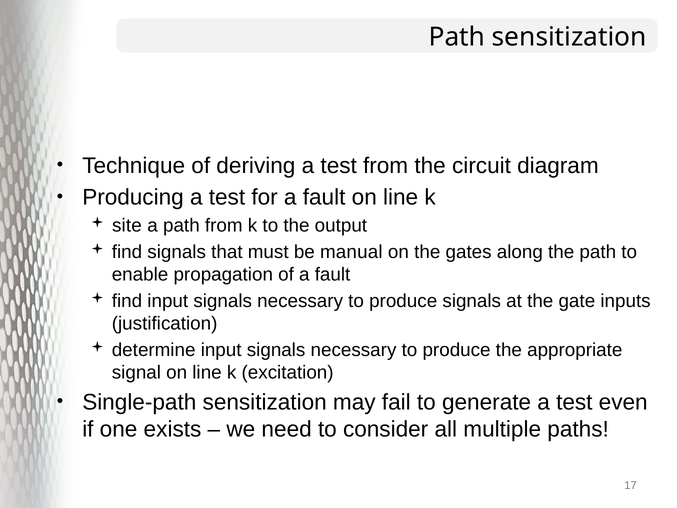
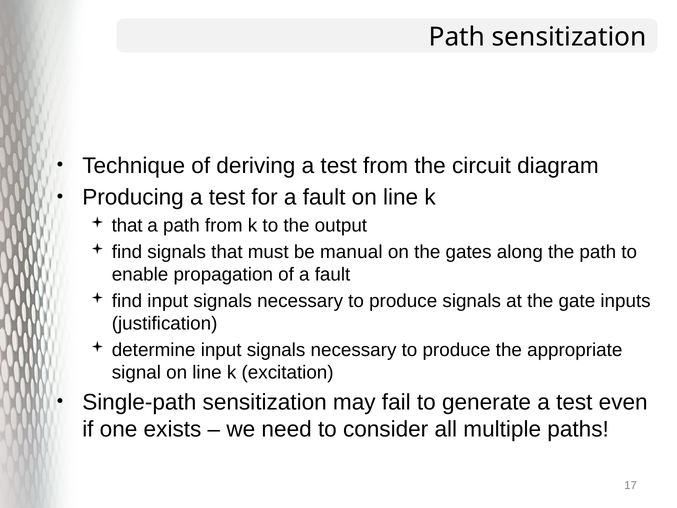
site: site -> that (127, 226)
